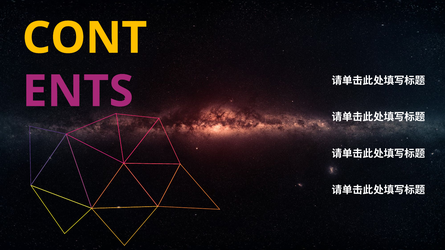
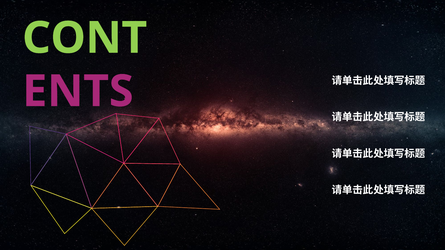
CONT colour: yellow -> light green (85, 38)
